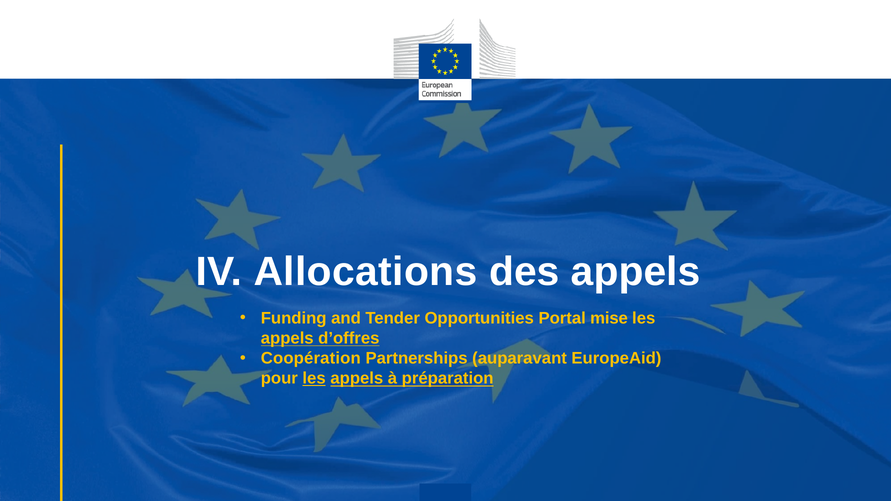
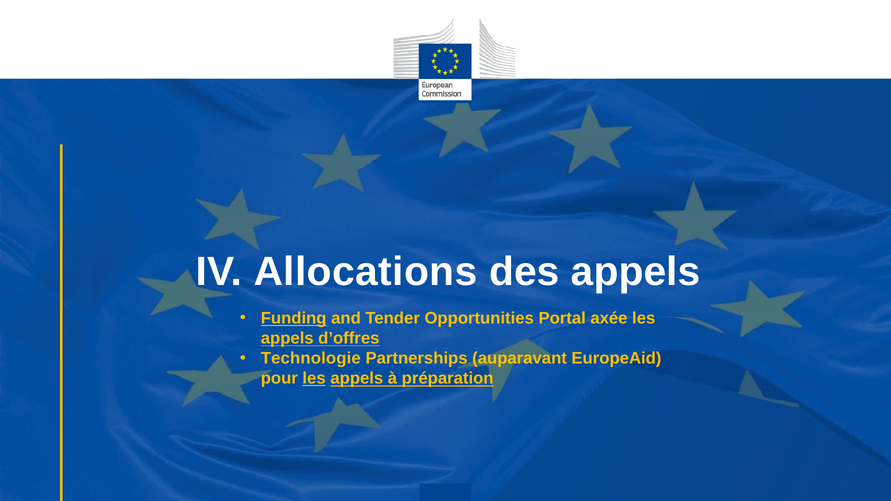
Funding underline: none -> present (294, 318)
mise: mise -> axée (609, 318)
Coopération: Coopération -> Technologie (311, 359)
